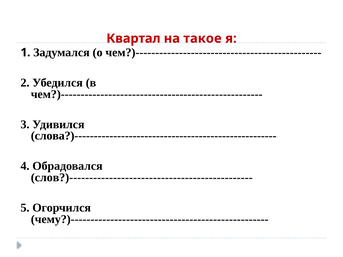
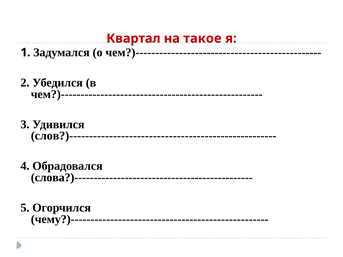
слова?)----------------------------------------------------: слова?)---------------------------------------------------- -> слов?)---------------------------------------------------- (154, 136)
слов?)----------------------------------------------: слов?)---------------------------------------------- -> слова?)---------------------------------------------- (142, 178)
